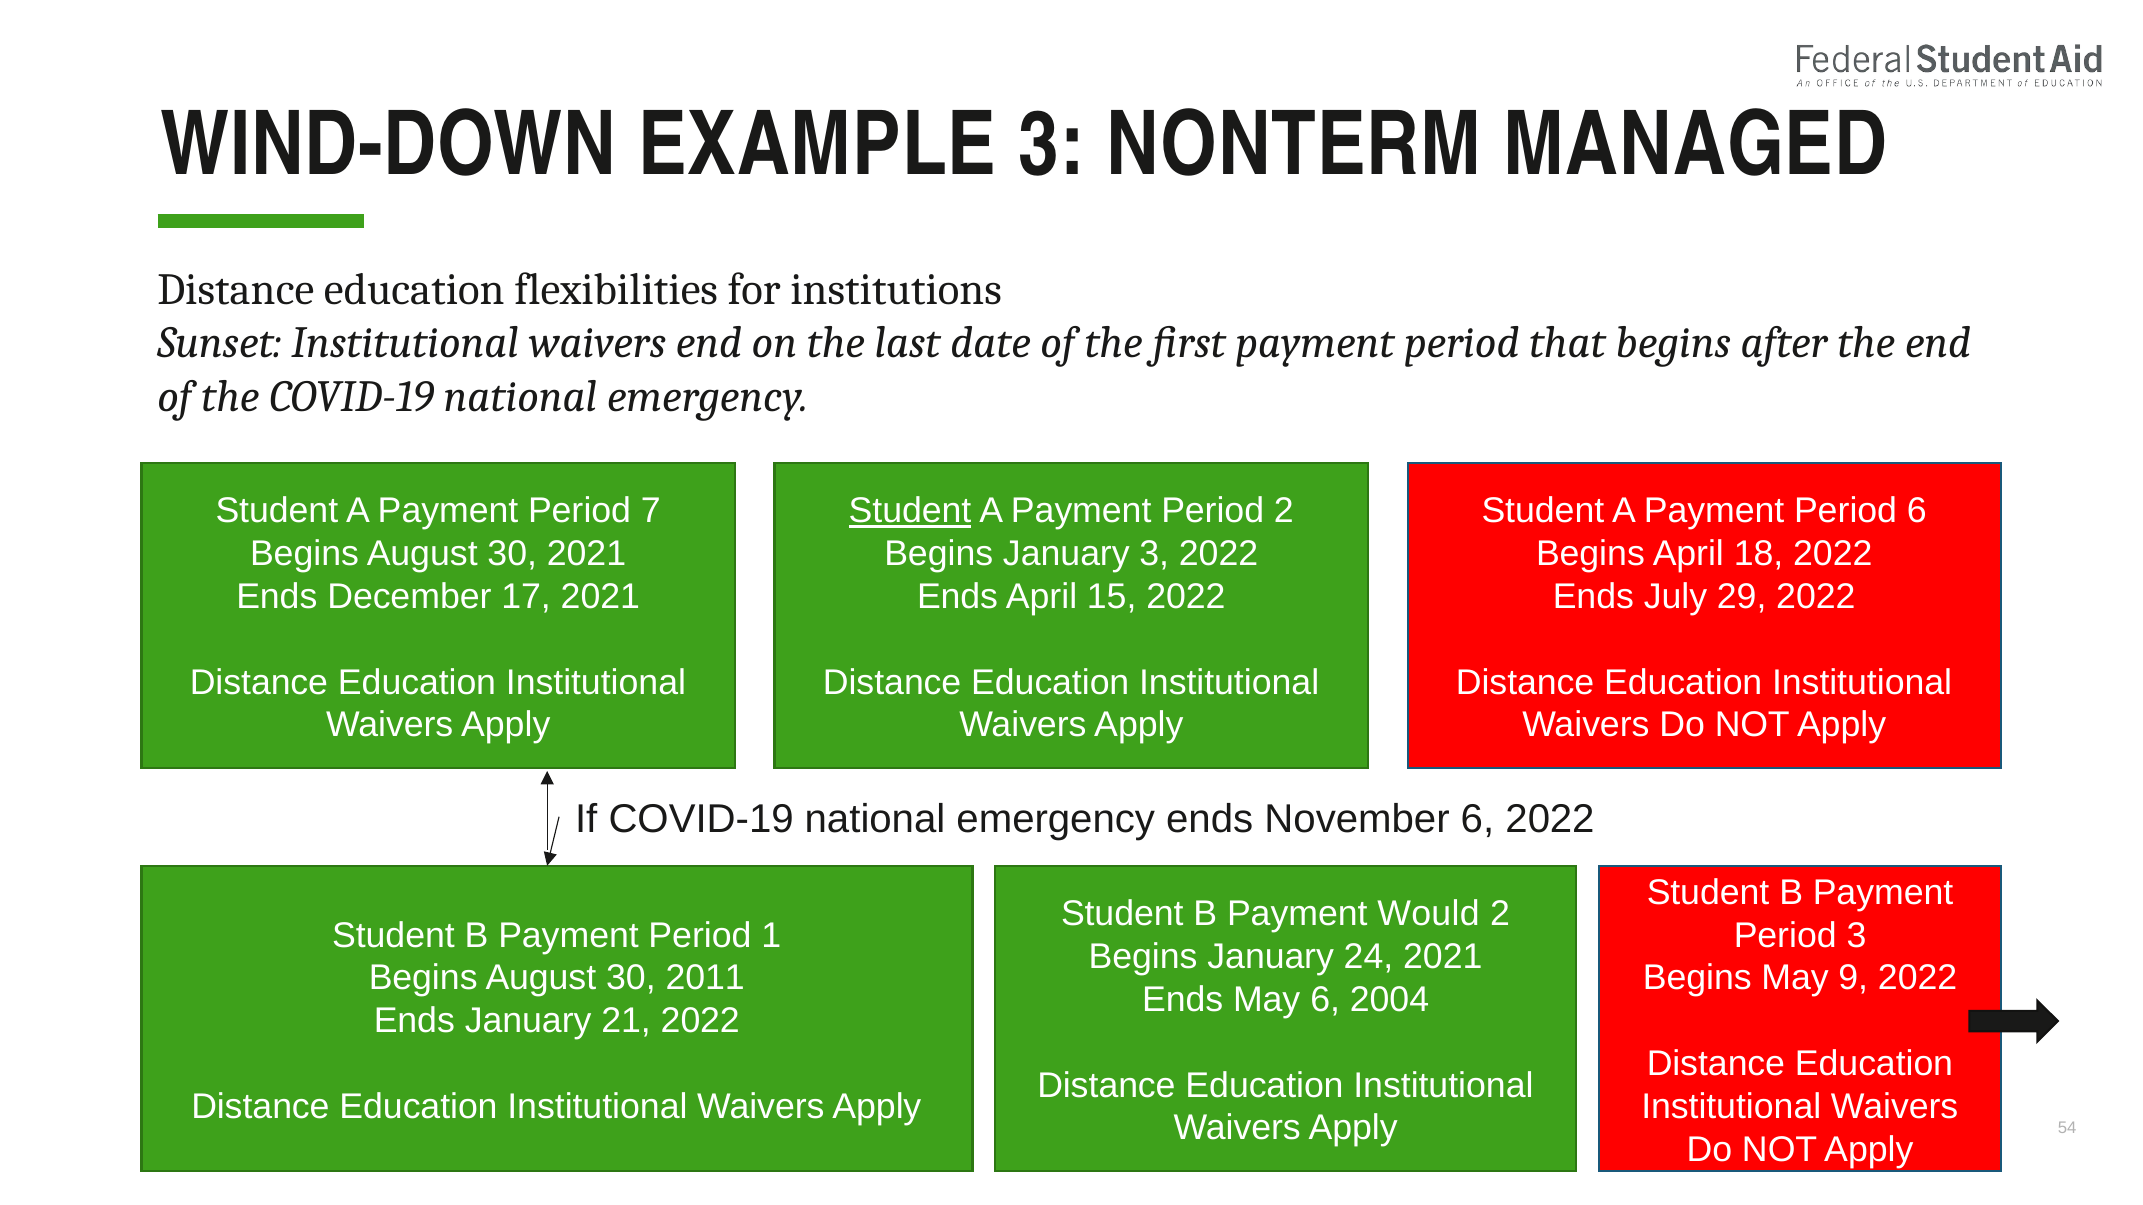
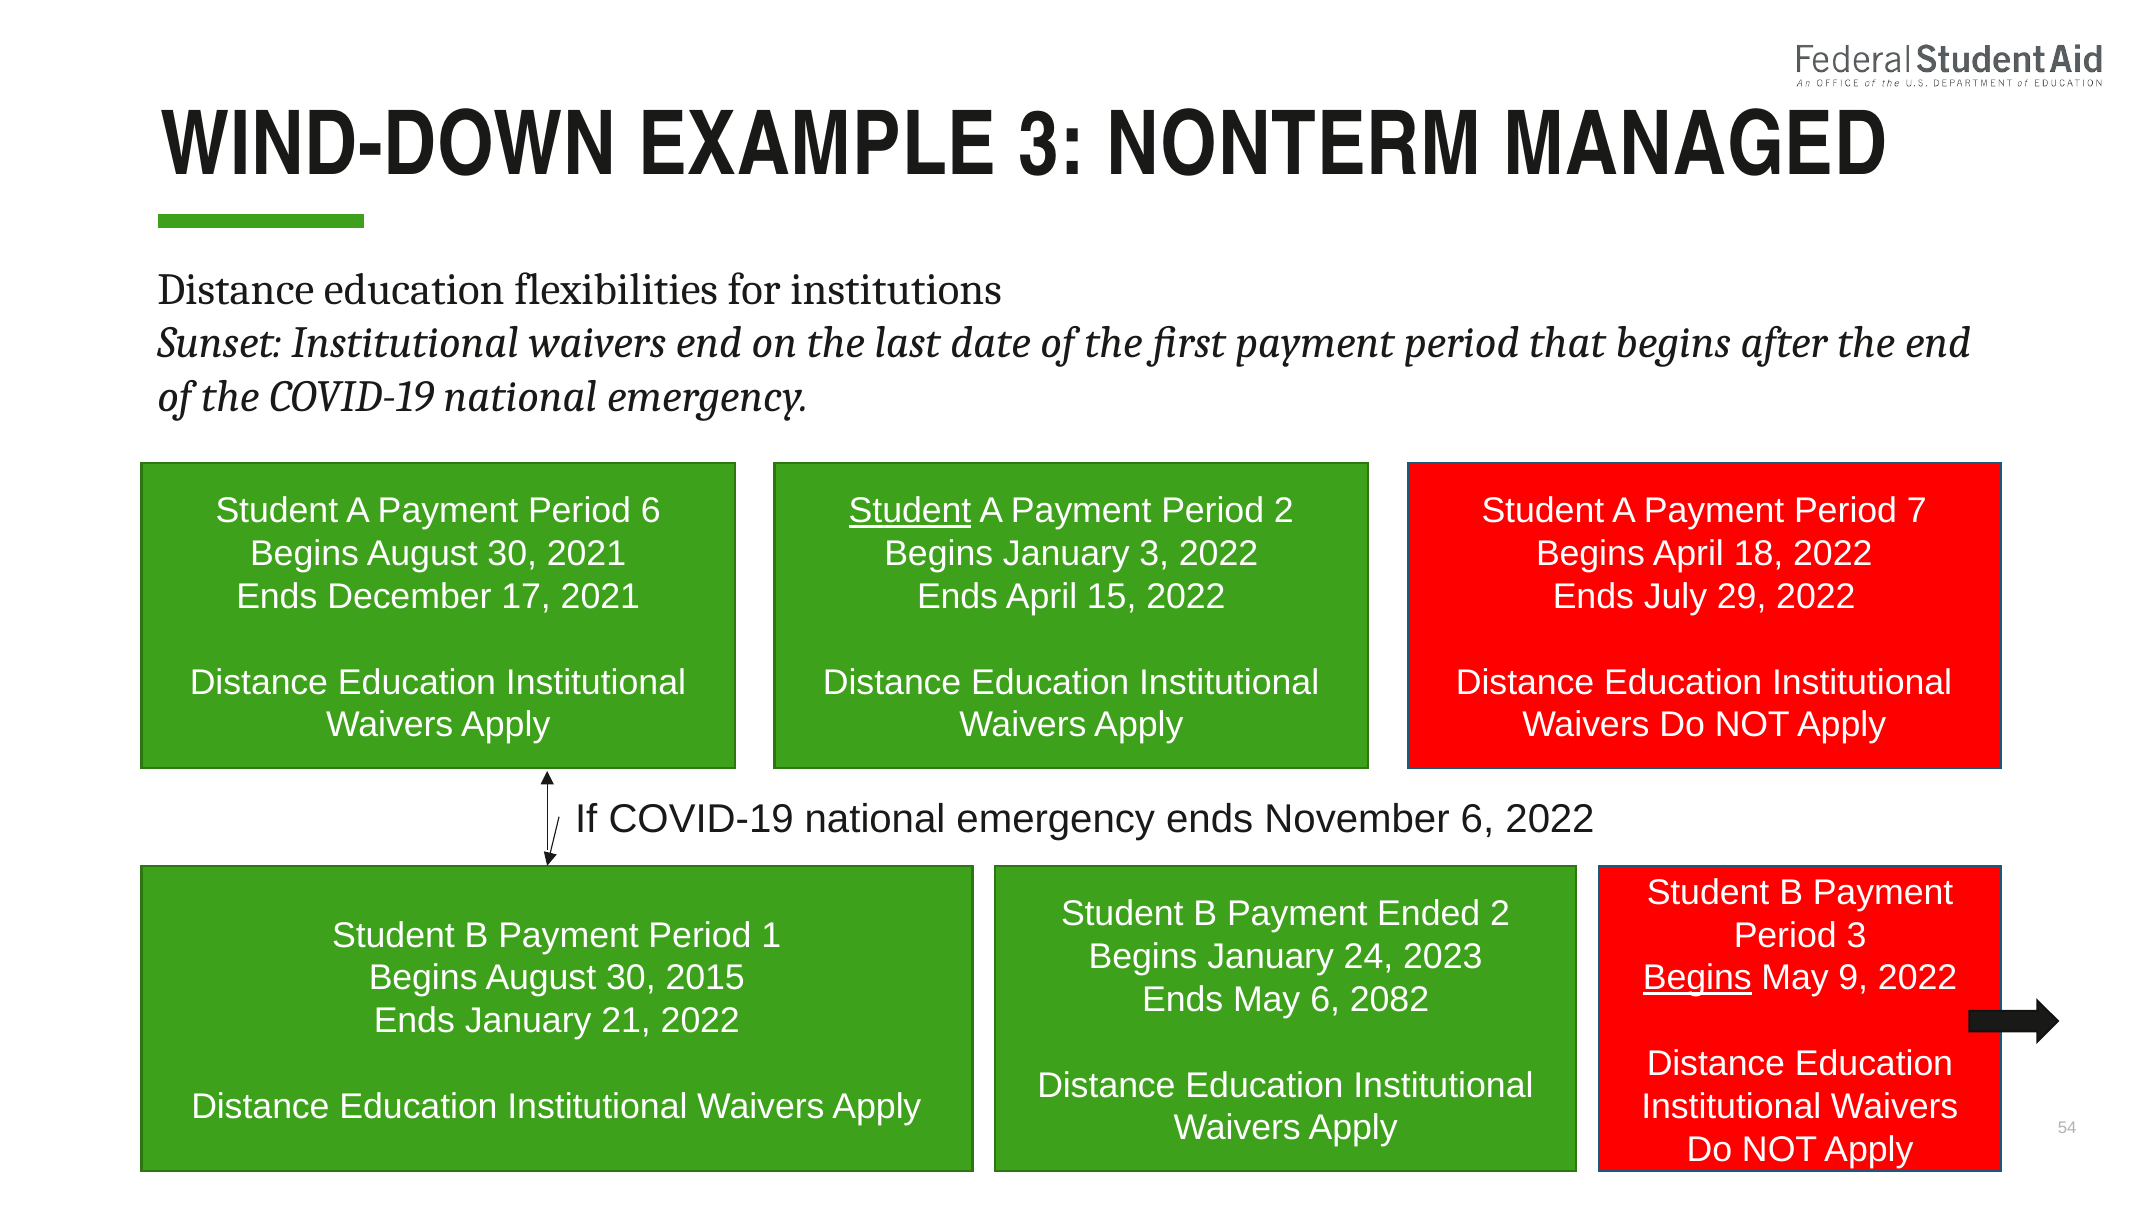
Period 7: 7 -> 6 (651, 511)
Period 6: 6 -> 7 (1917, 511)
Would: Would -> Ended (1429, 914)
24 2021: 2021 -> 2023 (1443, 957)
2011: 2011 -> 2015 (705, 979)
Begins underline: none -> present (1697, 979)
2004: 2004 -> 2082 (1389, 1000)
